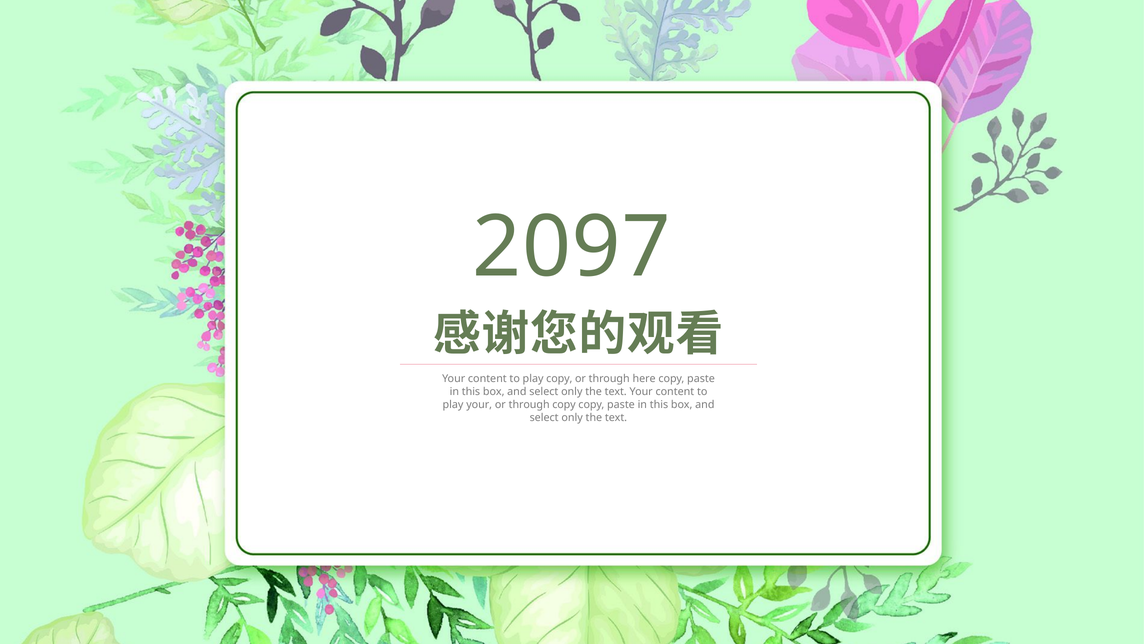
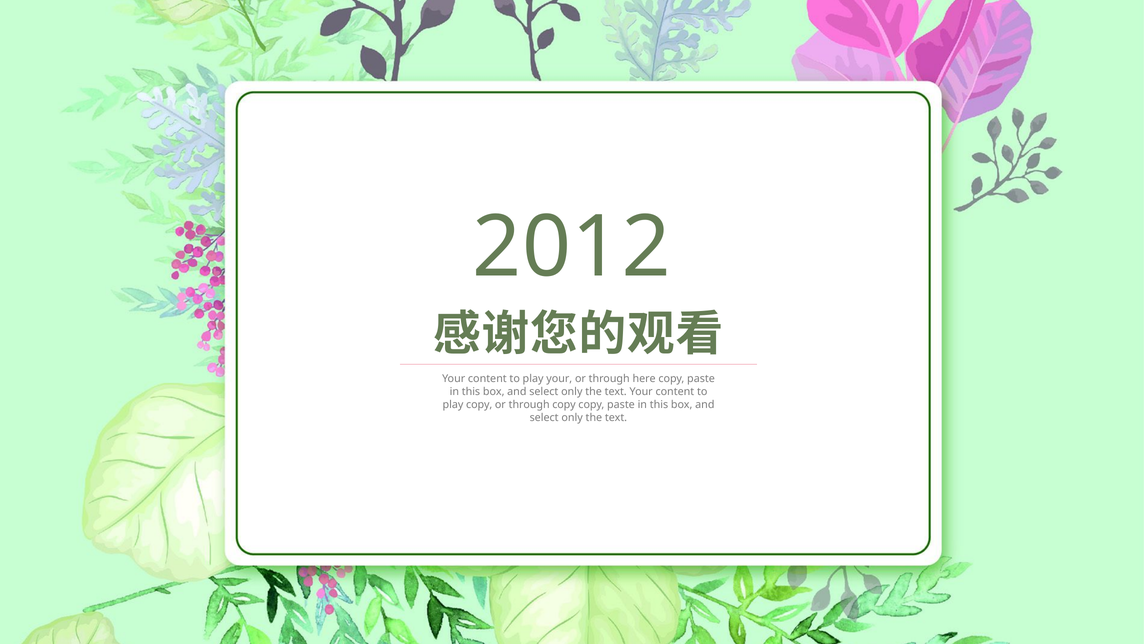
2097: 2097 -> 2012 (572, 247)
play copy: copy -> your (559, 379)
play your: your -> copy (479, 404)
